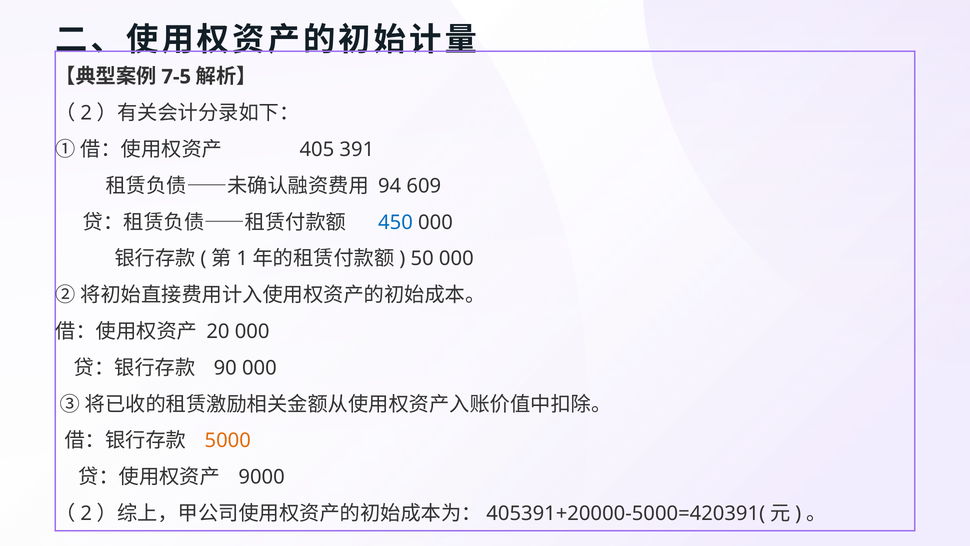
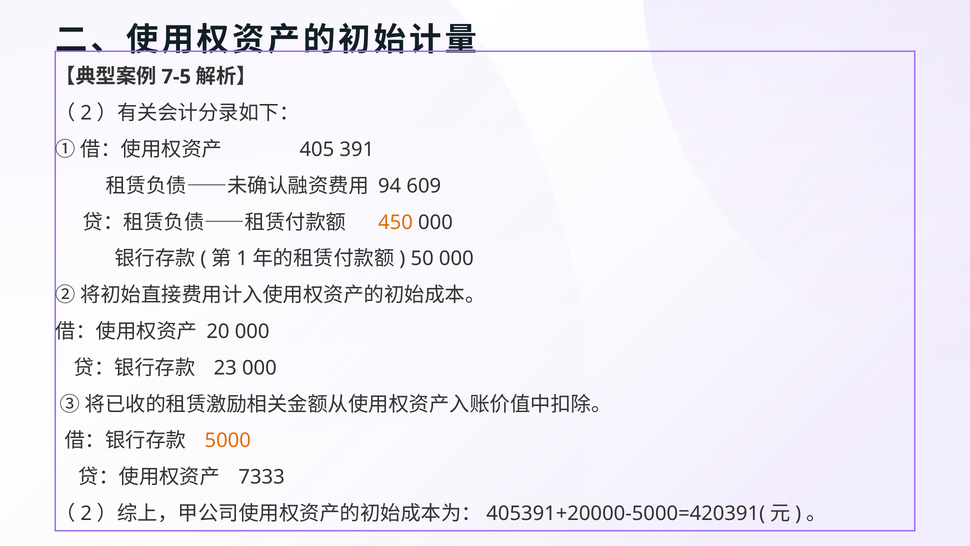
450 colour: blue -> orange (395, 222)
90: 90 -> 23 (225, 368)
9000: 9000 -> 7333 (262, 477)
